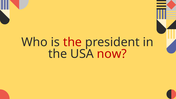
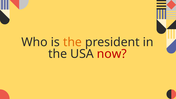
the colour: red -> orange (72, 42)
